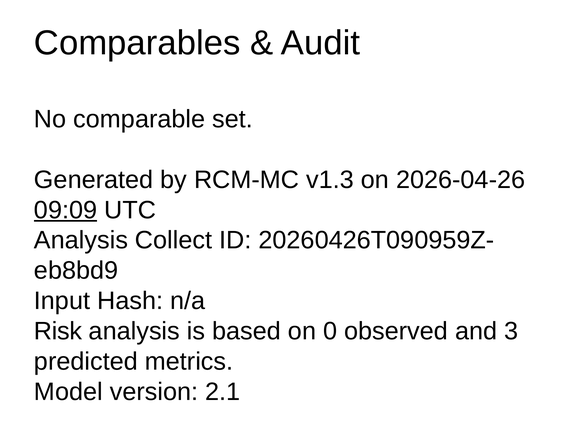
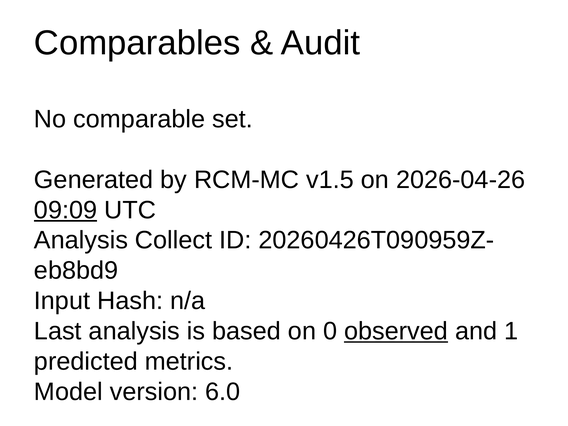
v1.3: v1.3 -> v1.5 (330, 180)
Risk: Risk -> Last (58, 331)
observed underline: none -> present (396, 331)
3: 3 -> 1 (511, 331)
2.1: 2.1 -> 6.0 (223, 392)
